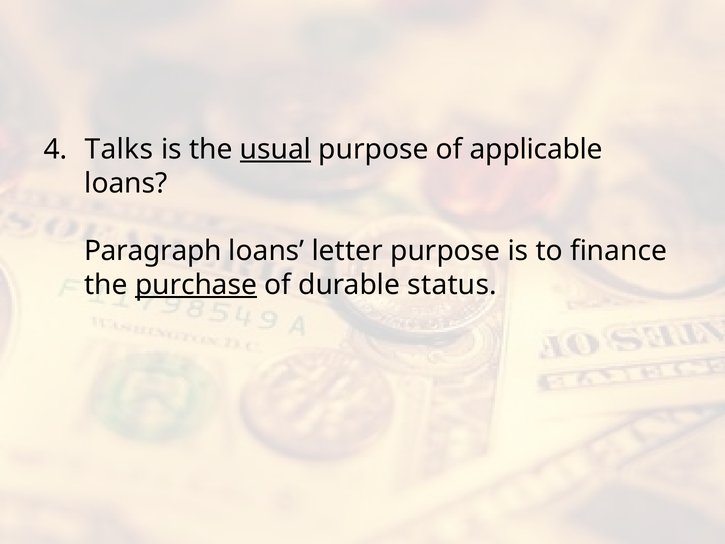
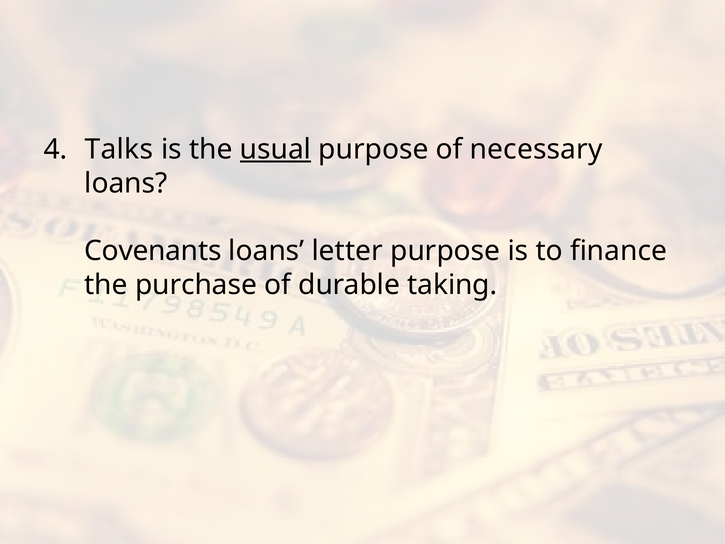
applicable: applicable -> necessary (536, 149)
Paragraph: Paragraph -> Covenants (153, 251)
purchase underline: present -> none (196, 285)
status: status -> taking (452, 285)
